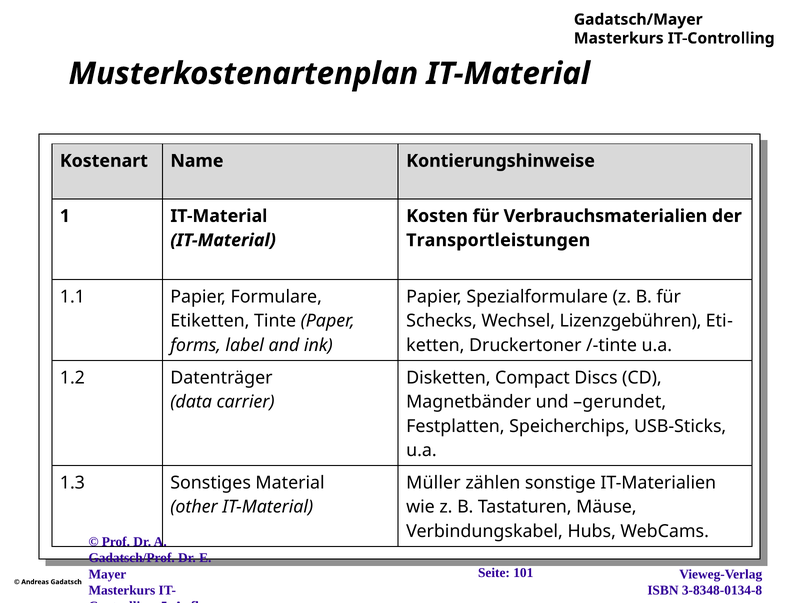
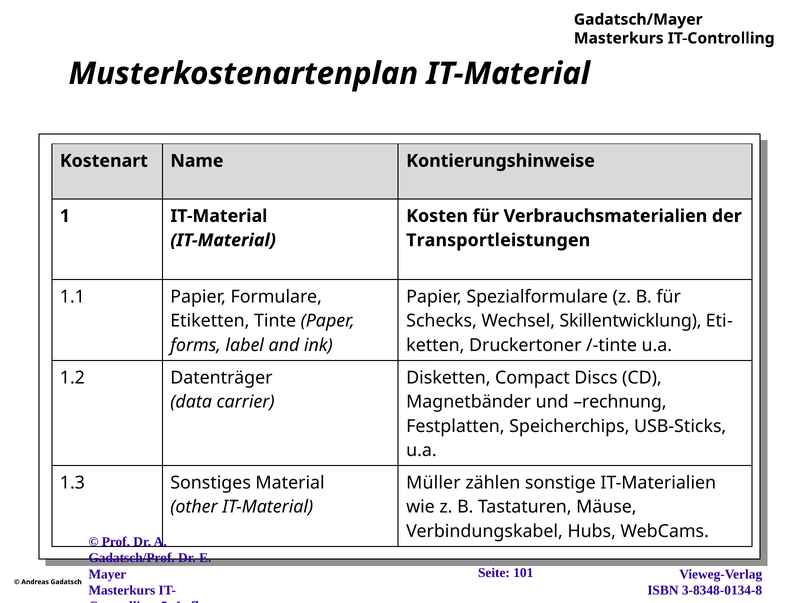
Lizenzgebühren: Lizenzgebühren -> Skillentwicklung (631, 321)
gerundet: gerundet -> rechnung (620, 402)
